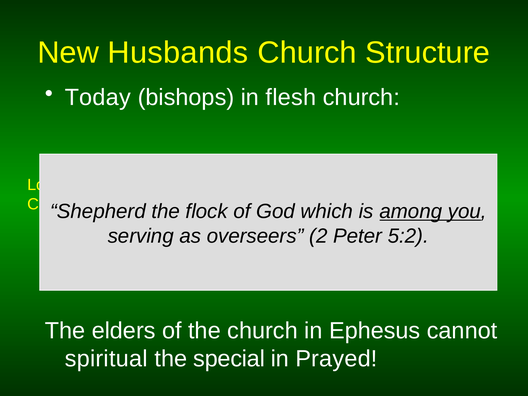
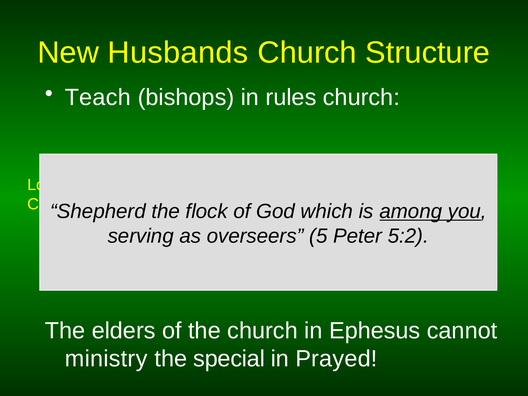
Today: Today -> Teach (98, 98)
flesh: flesh -> rules (291, 98)
2: 2 -> 5 (318, 236)
spiritual: spiritual -> ministry (106, 359)
